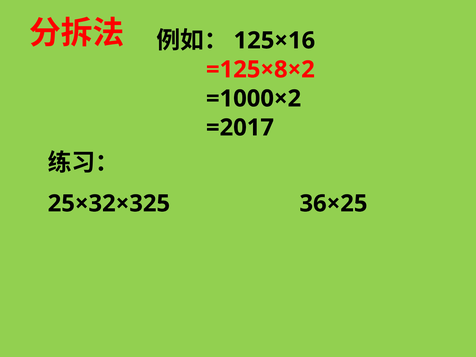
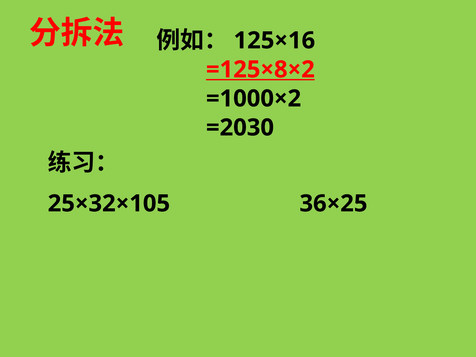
=125×8×2 underline: none -> present (260, 70)
=2017: =2017 -> =2030 (240, 128)
25×32×325: 25×32×325 -> 25×32×105 (109, 204)
